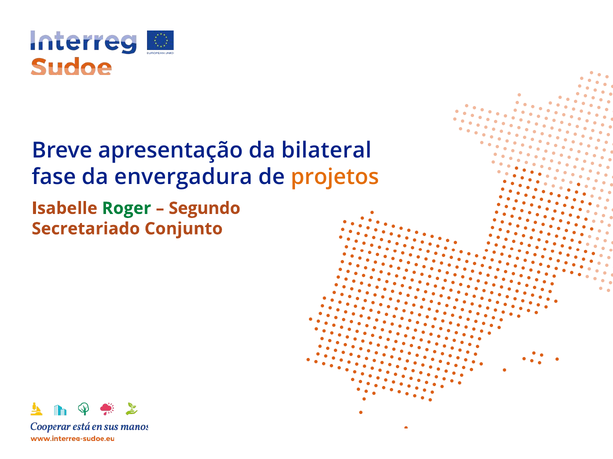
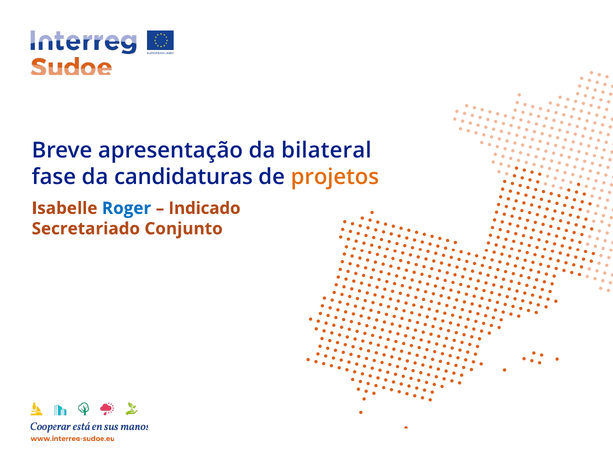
envergadura: envergadura -> candidaturas (183, 177)
Roger colour: green -> blue (127, 209)
Segundo: Segundo -> Indicado (205, 209)
